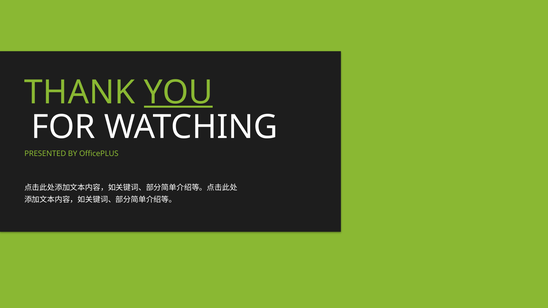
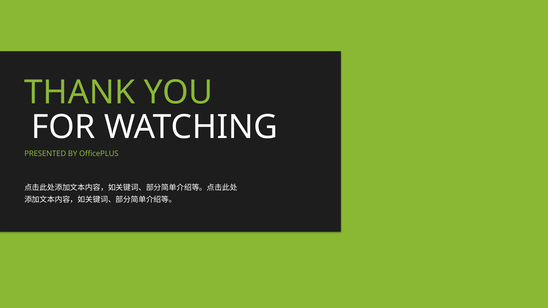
YOU underline: present -> none (178, 92)
